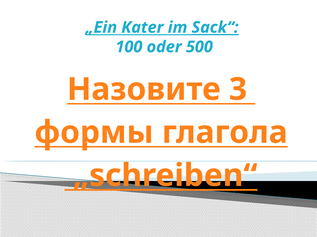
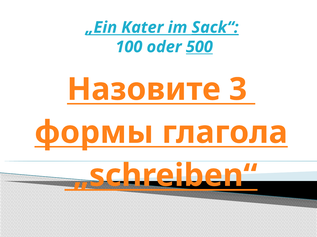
500 underline: none -> present (199, 47)
